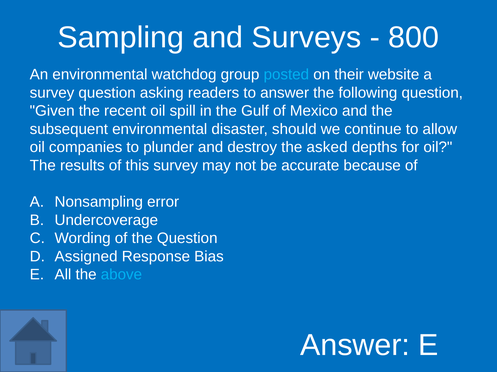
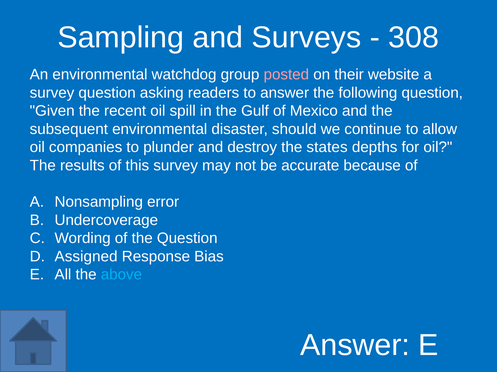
800: 800 -> 308 (414, 38)
posted colour: light blue -> pink (286, 75)
asked: asked -> states (327, 148)
